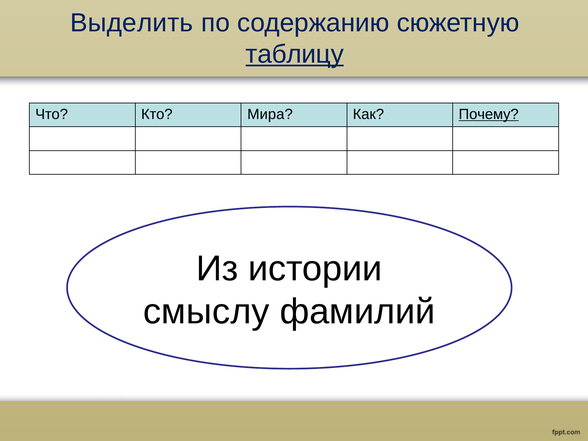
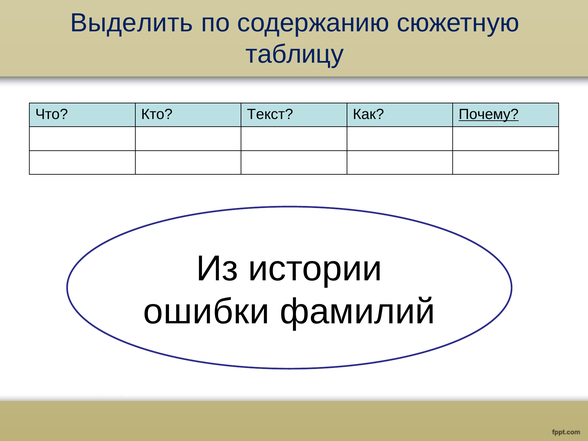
таблицу underline: present -> none (295, 54)
Мира: Мира -> Текст (270, 114)
смыслу: смыслу -> ошибки (206, 312)
